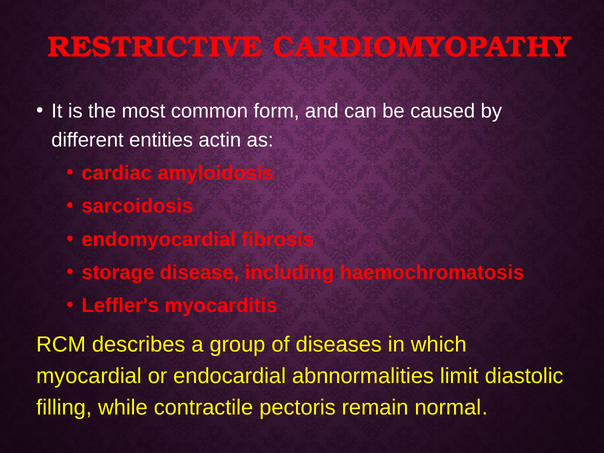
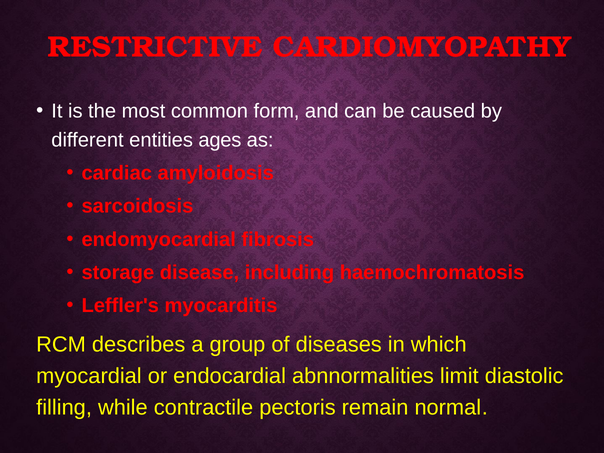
actin: actin -> ages (220, 140)
